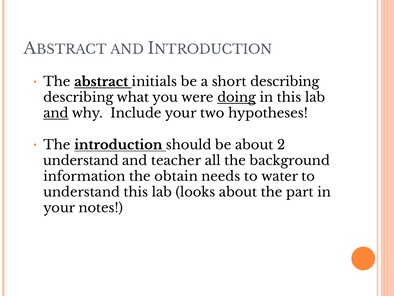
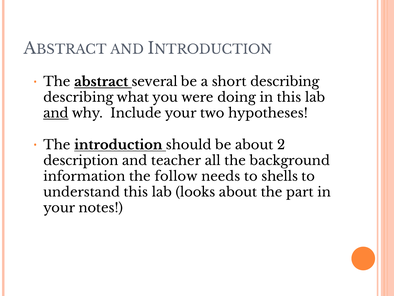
initials: initials -> several (155, 82)
doing underline: present -> none (237, 97)
understand: understand -> description (81, 160)
obtain: obtain -> follow (176, 176)
water: water -> shells (280, 176)
